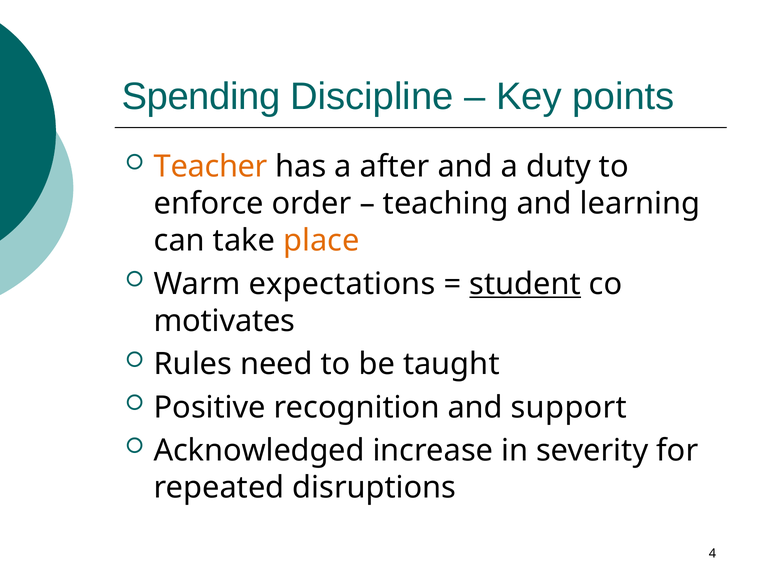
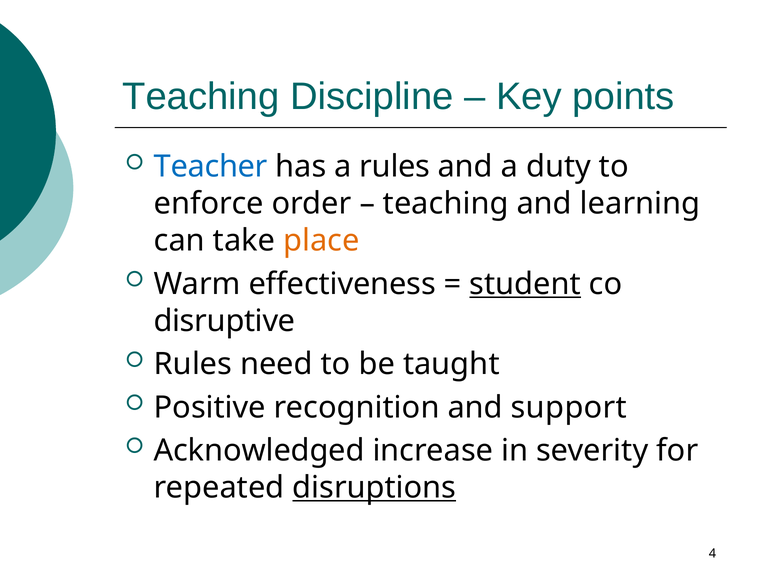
Spending: Spending -> Teaching (201, 97)
Teacher colour: orange -> blue (211, 167)
a after: after -> rules (395, 167)
expectations: expectations -> effectiveness (342, 284)
motivates: motivates -> disruptive (224, 321)
disruptions underline: none -> present (374, 487)
